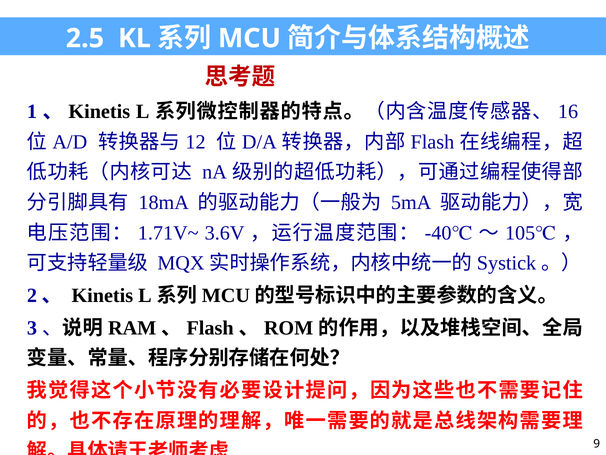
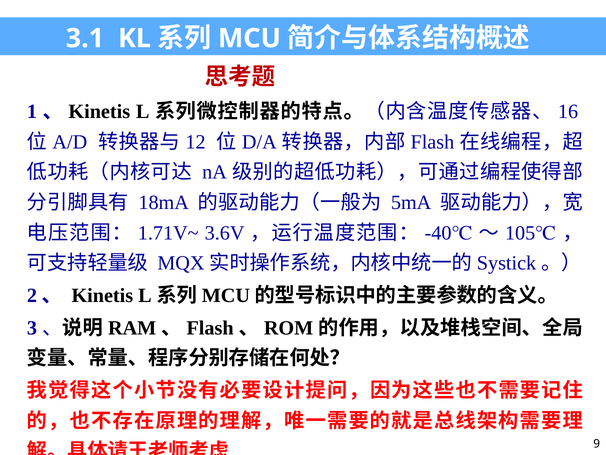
2.5: 2.5 -> 3.1 (85, 38)
